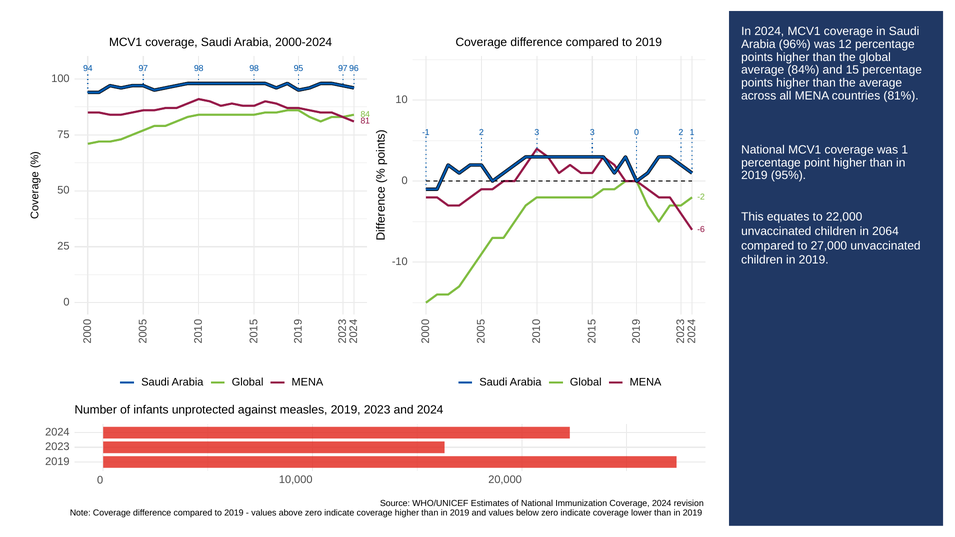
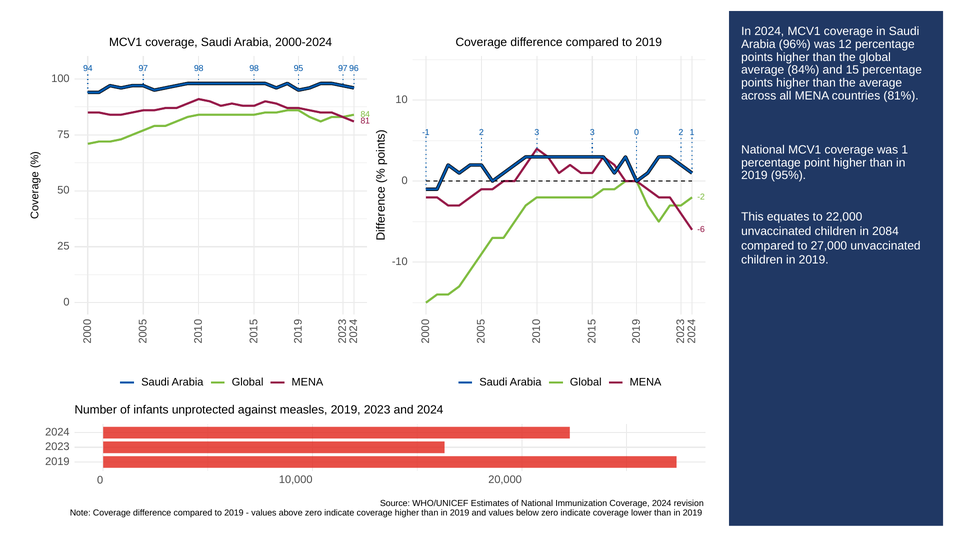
2064: 2064 -> 2084 (885, 231)
